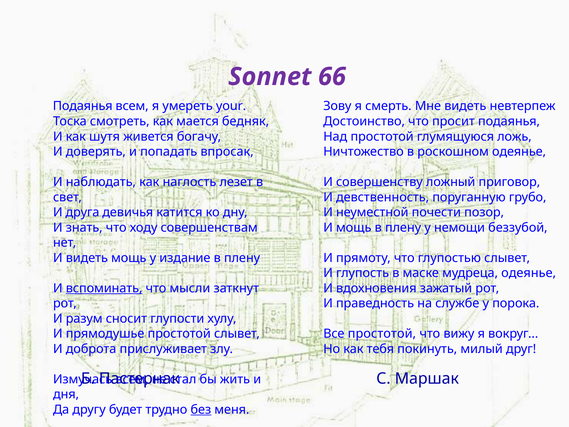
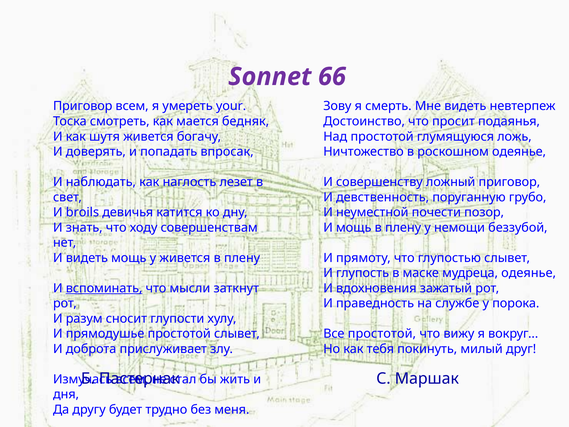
Подаянья: Подаянья -> Приговор (83, 106)
друга: друга -> broils (82, 212)
у издание: издание -> живется (185, 258)
без underline: present -> none (201, 409)
